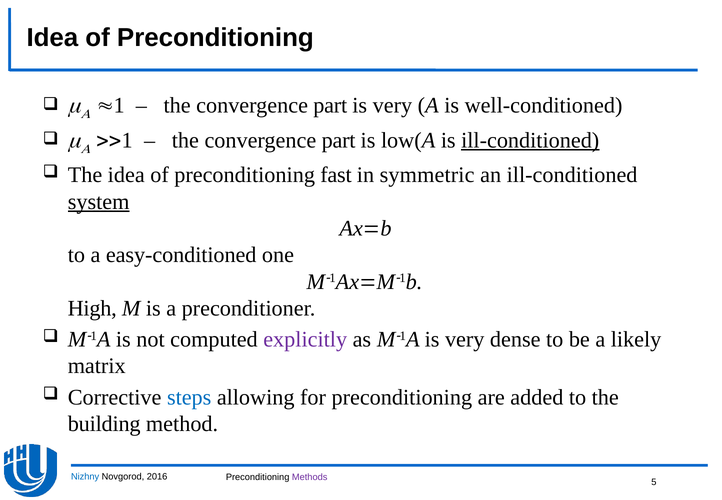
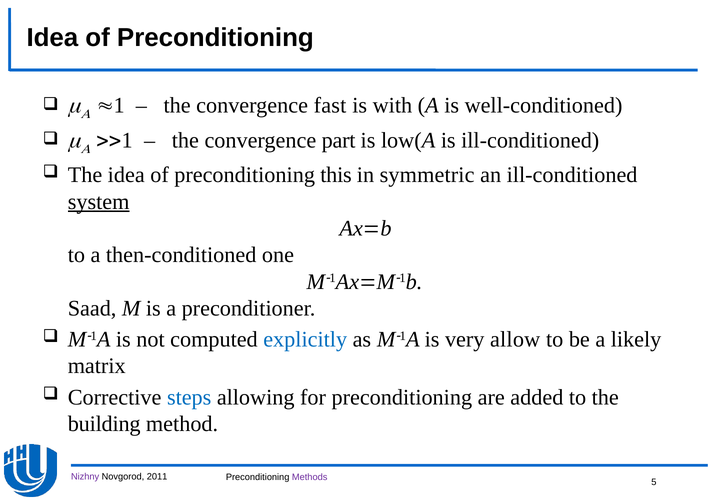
part: part -> fast (330, 105)
very: very -> with (392, 105)
ill-conditioned underline: present -> none (530, 140)
fast: fast -> this (336, 175)
easy-conditioned: easy-conditioned -> then-conditioned (181, 255)
High: High -> Saad (92, 308)
explicitly colour: purple -> blue (305, 339)
dense: dense -> allow (515, 339)
Nizhny colour: blue -> purple (85, 477)
2016: 2016 -> 2011 (157, 477)
